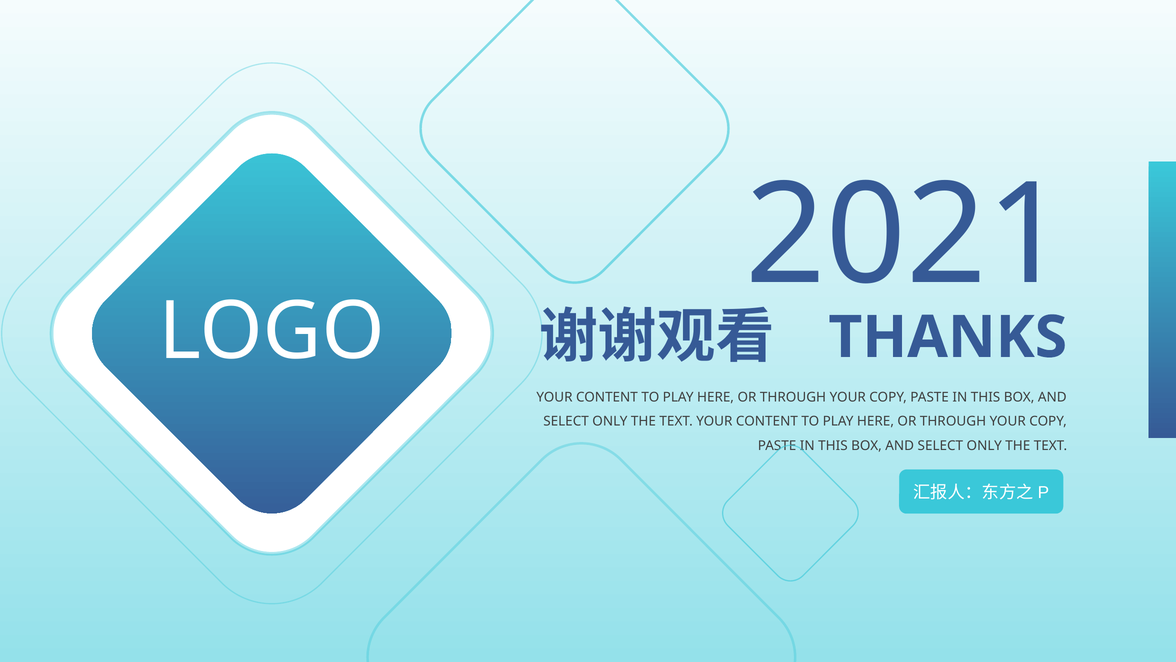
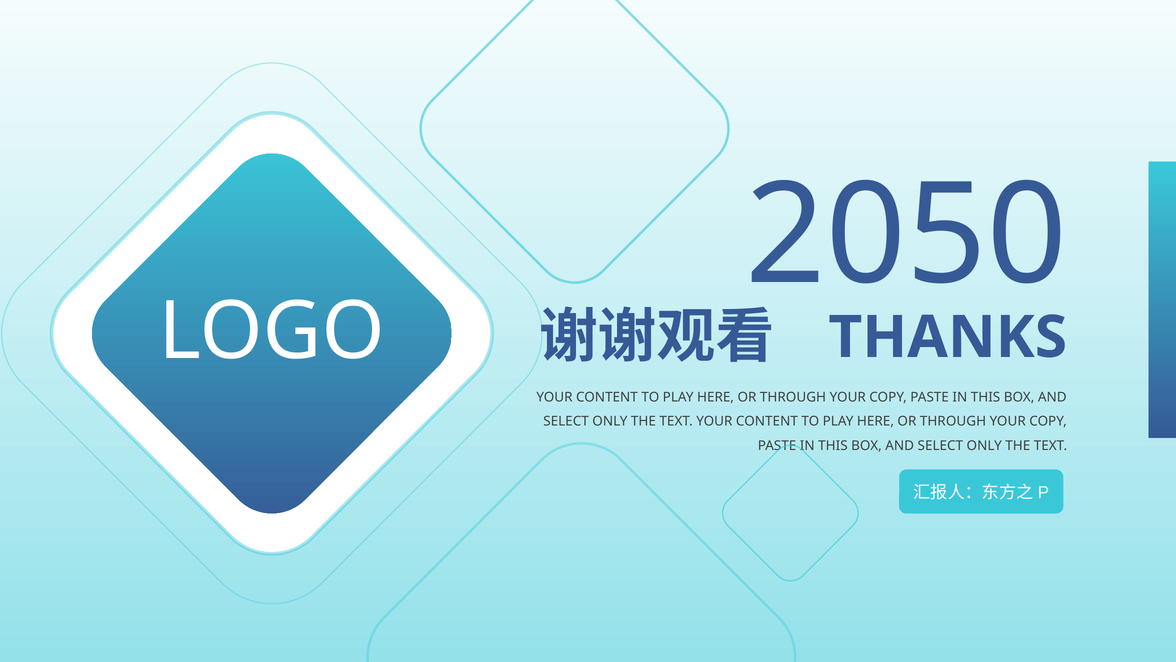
2021: 2021 -> 2050 (906, 235)
